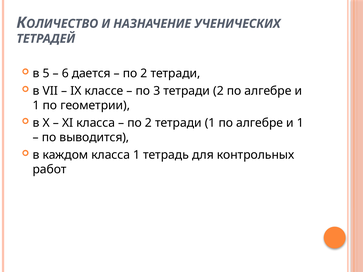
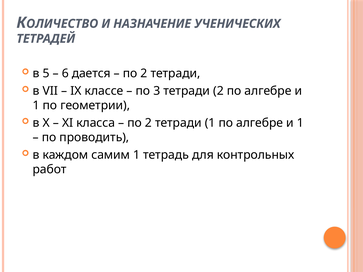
выводится: выводится -> проводить (94, 138)
каждом класса: класса -> самим (111, 155)
